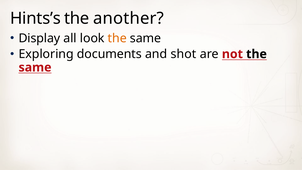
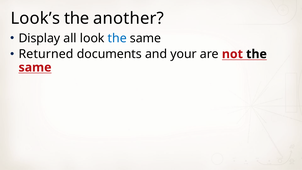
Hints’s: Hints’s -> Look’s (35, 18)
the colour: orange -> blue (117, 38)
Exploring: Exploring -> Returned (46, 54)
shot: shot -> your (184, 54)
